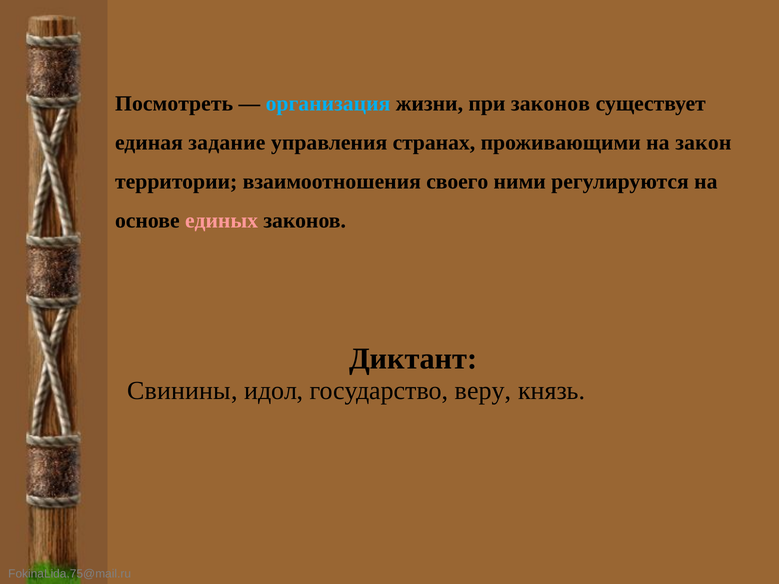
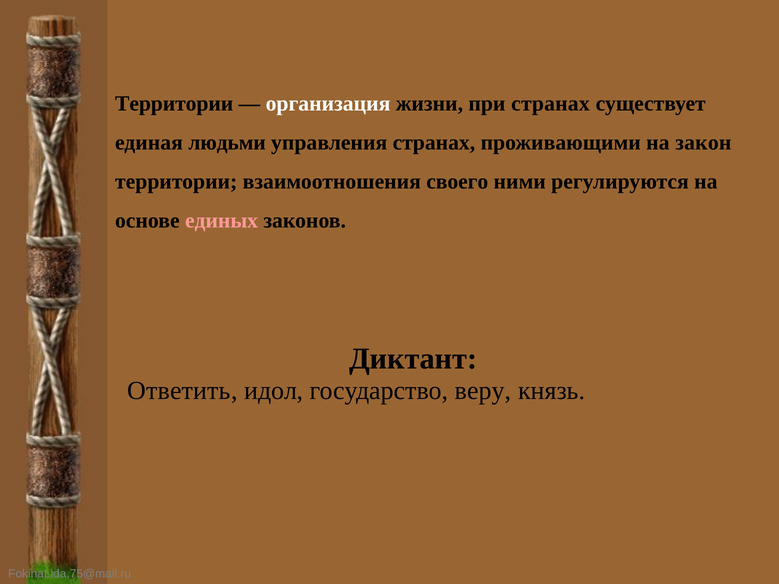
Посмотреть: Посмотреть -> Территории (174, 104)
организация colour: light blue -> white (328, 104)
при законов: законов -> странах (550, 104)
задание: задание -> людьми (227, 143)
Свинины: Свинины -> Ответить (182, 391)
